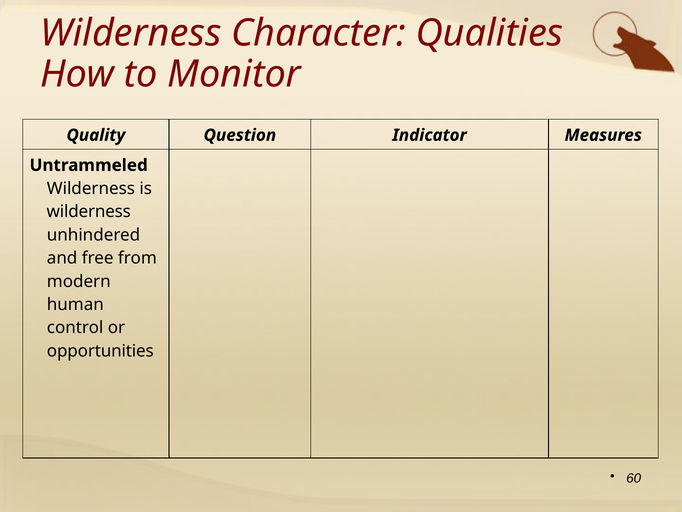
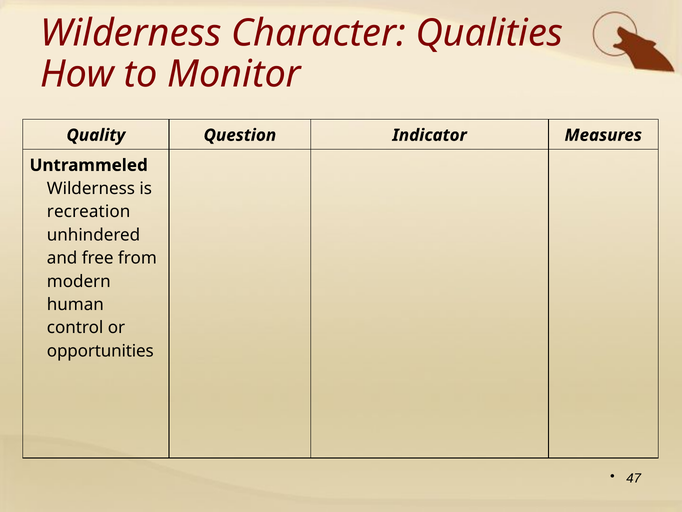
wilderness: wilderness -> recreation (89, 212)
60: 60 -> 47 (634, 478)
